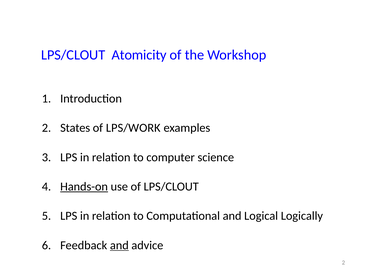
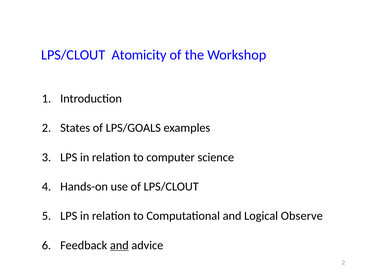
LPS/WORK: LPS/WORK -> LPS/GOALS (133, 128)
Hands-on underline: present -> none (84, 187)
Logically: Logically -> Observe (302, 216)
